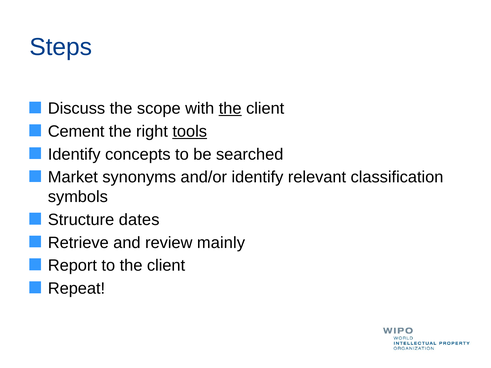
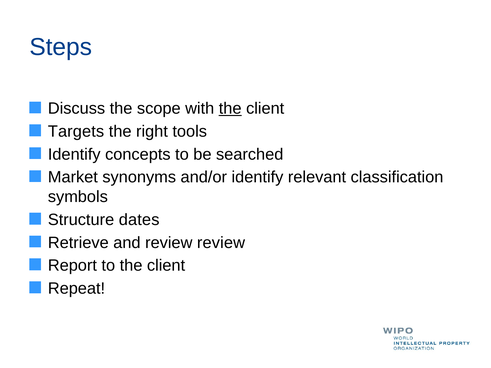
Cement: Cement -> Targets (76, 132)
tools underline: present -> none (190, 132)
review mainly: mainly -> review (221, 243)
